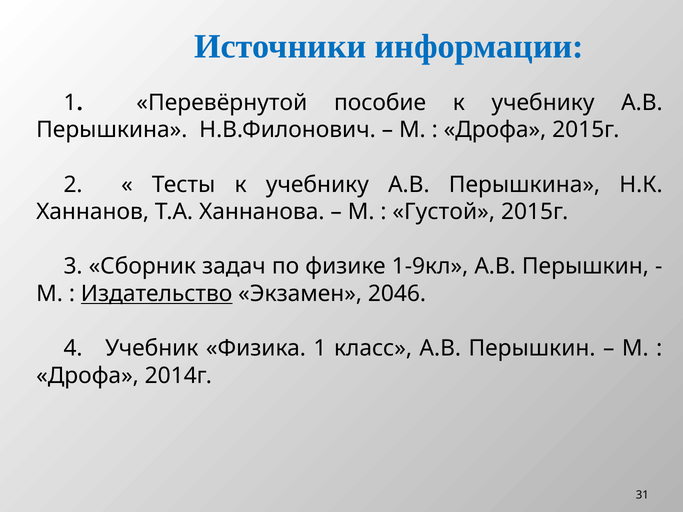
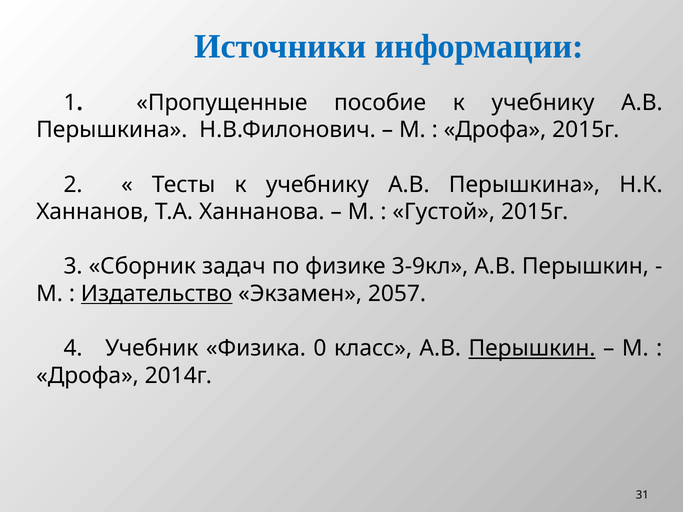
Перевёрнутой: Перевёрнутой -> Пропущенные (222, 103)
1-9кл: 1-9кл -> 3-9кл (430, 267)
2046: 2046 -> 2057 (397, 294)
Физика 1: 1 -> 0 (320, 349)
Перышкин underline: none -> present (532, 349)
